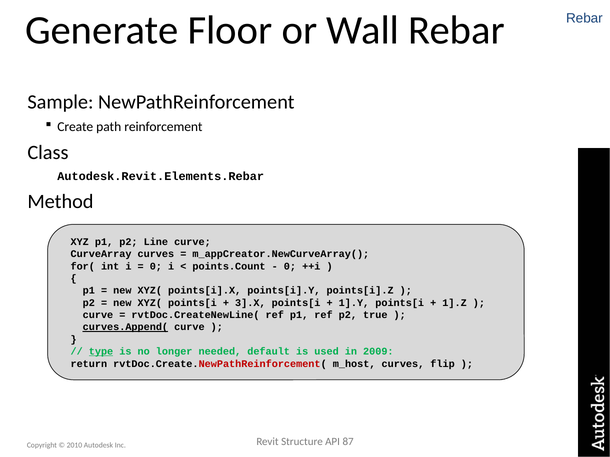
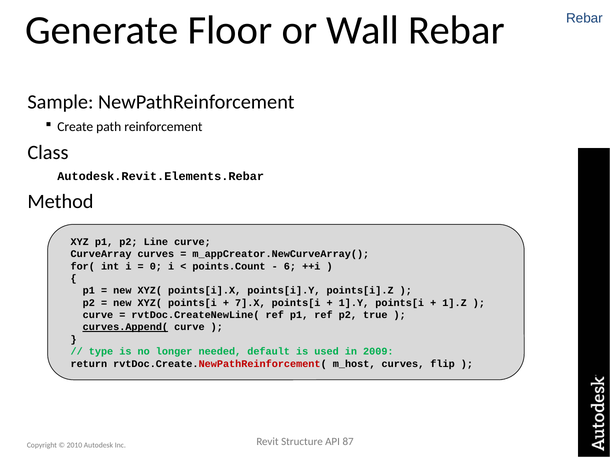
0: 0 -> 6 (290, 266)
3].X: 3].X -> 7].X (250, 303)
type underline: present -> none (101, 352)
